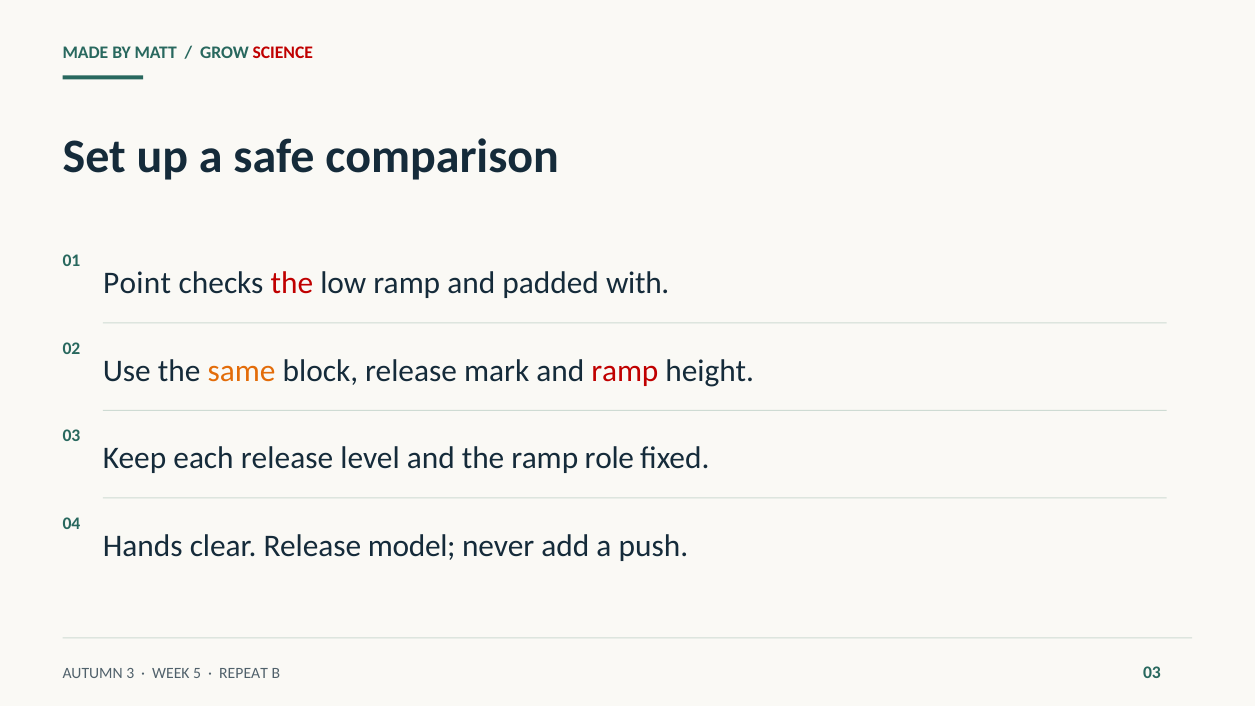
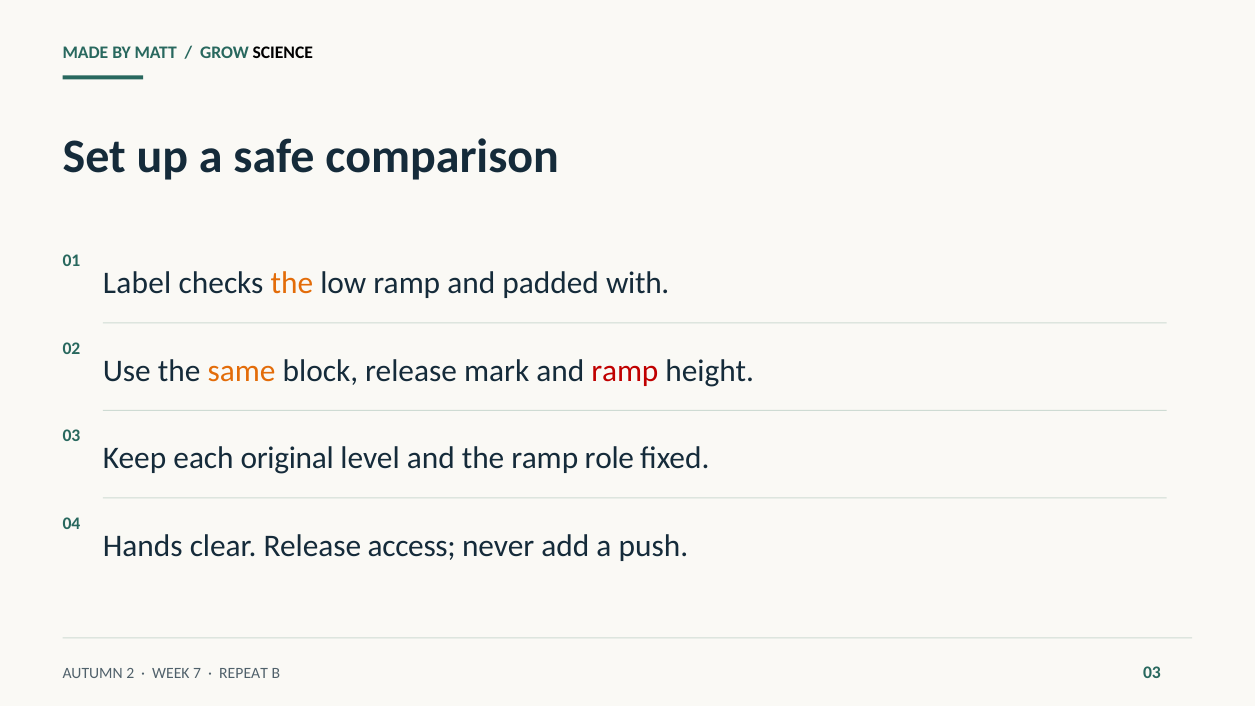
SCIENCE colour: red -> black (283, 52)
Point: Point -> Label (137, 283)
the colour: red -> orange (292, 283)
each release: release -> original (287, 458)
model: model -> access (412, 546)
3: 3 -> 2 (130, 673)
5: 5 -> 7 (197, 673)
